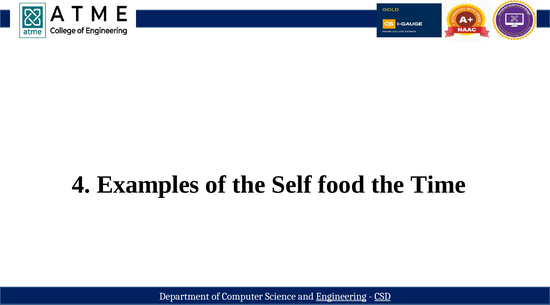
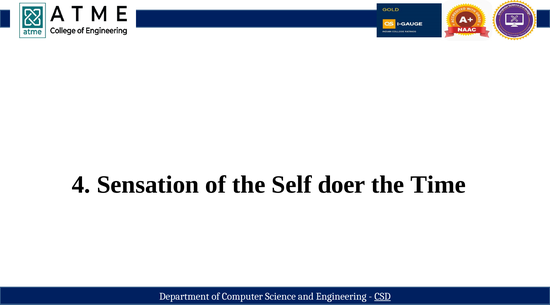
Examples: Examples -> Sensation (148, 185)
food: food -> doer (342, 185)
Engineering underline: present -> none (341, 297)
